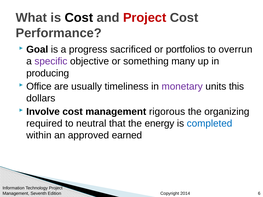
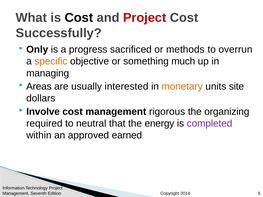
Performance: Performance -> Successfully (59, 33)
Goal: Goal -> Only (37, 50)
portfolios: portfolios -> methods (185, 50)
specific colour: purple -> orange (51, 61)
many: many -> much (183, 61)
producing: producing -> managing (48, 73)
Office: Office -> Areas (39, 87)
timeliness: timeliness -> interested (127, 87)
monetary colour: purple -> orange (182, 87)
this: this -> site (236, 87)
completed colour: blue -> purple (210, 124)
